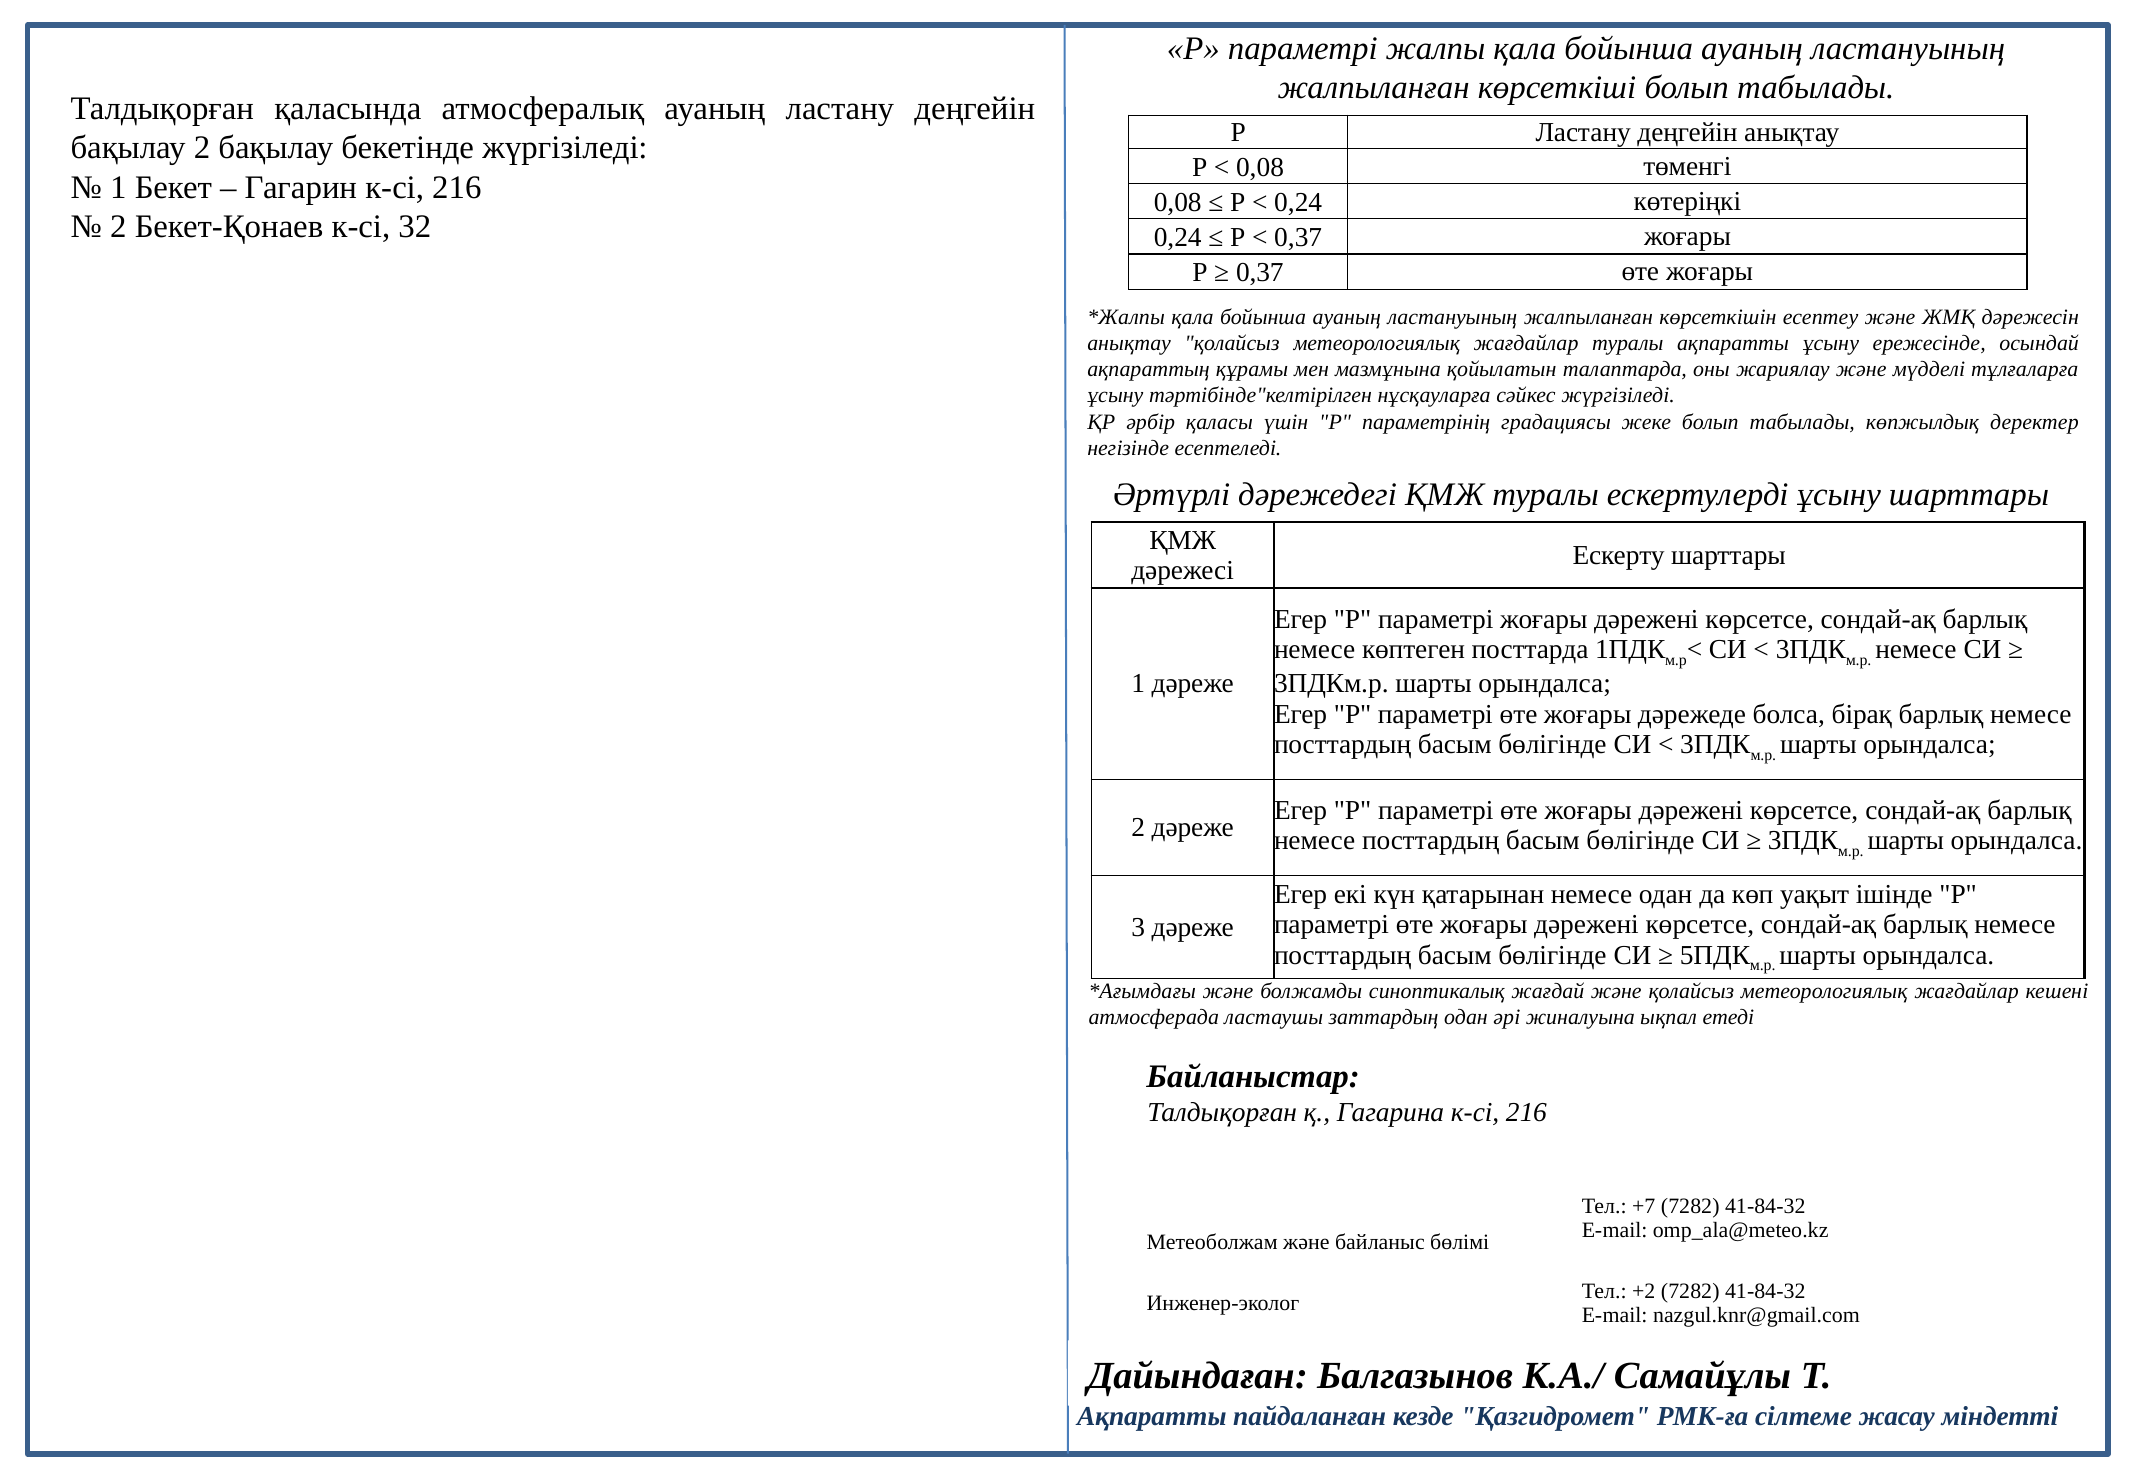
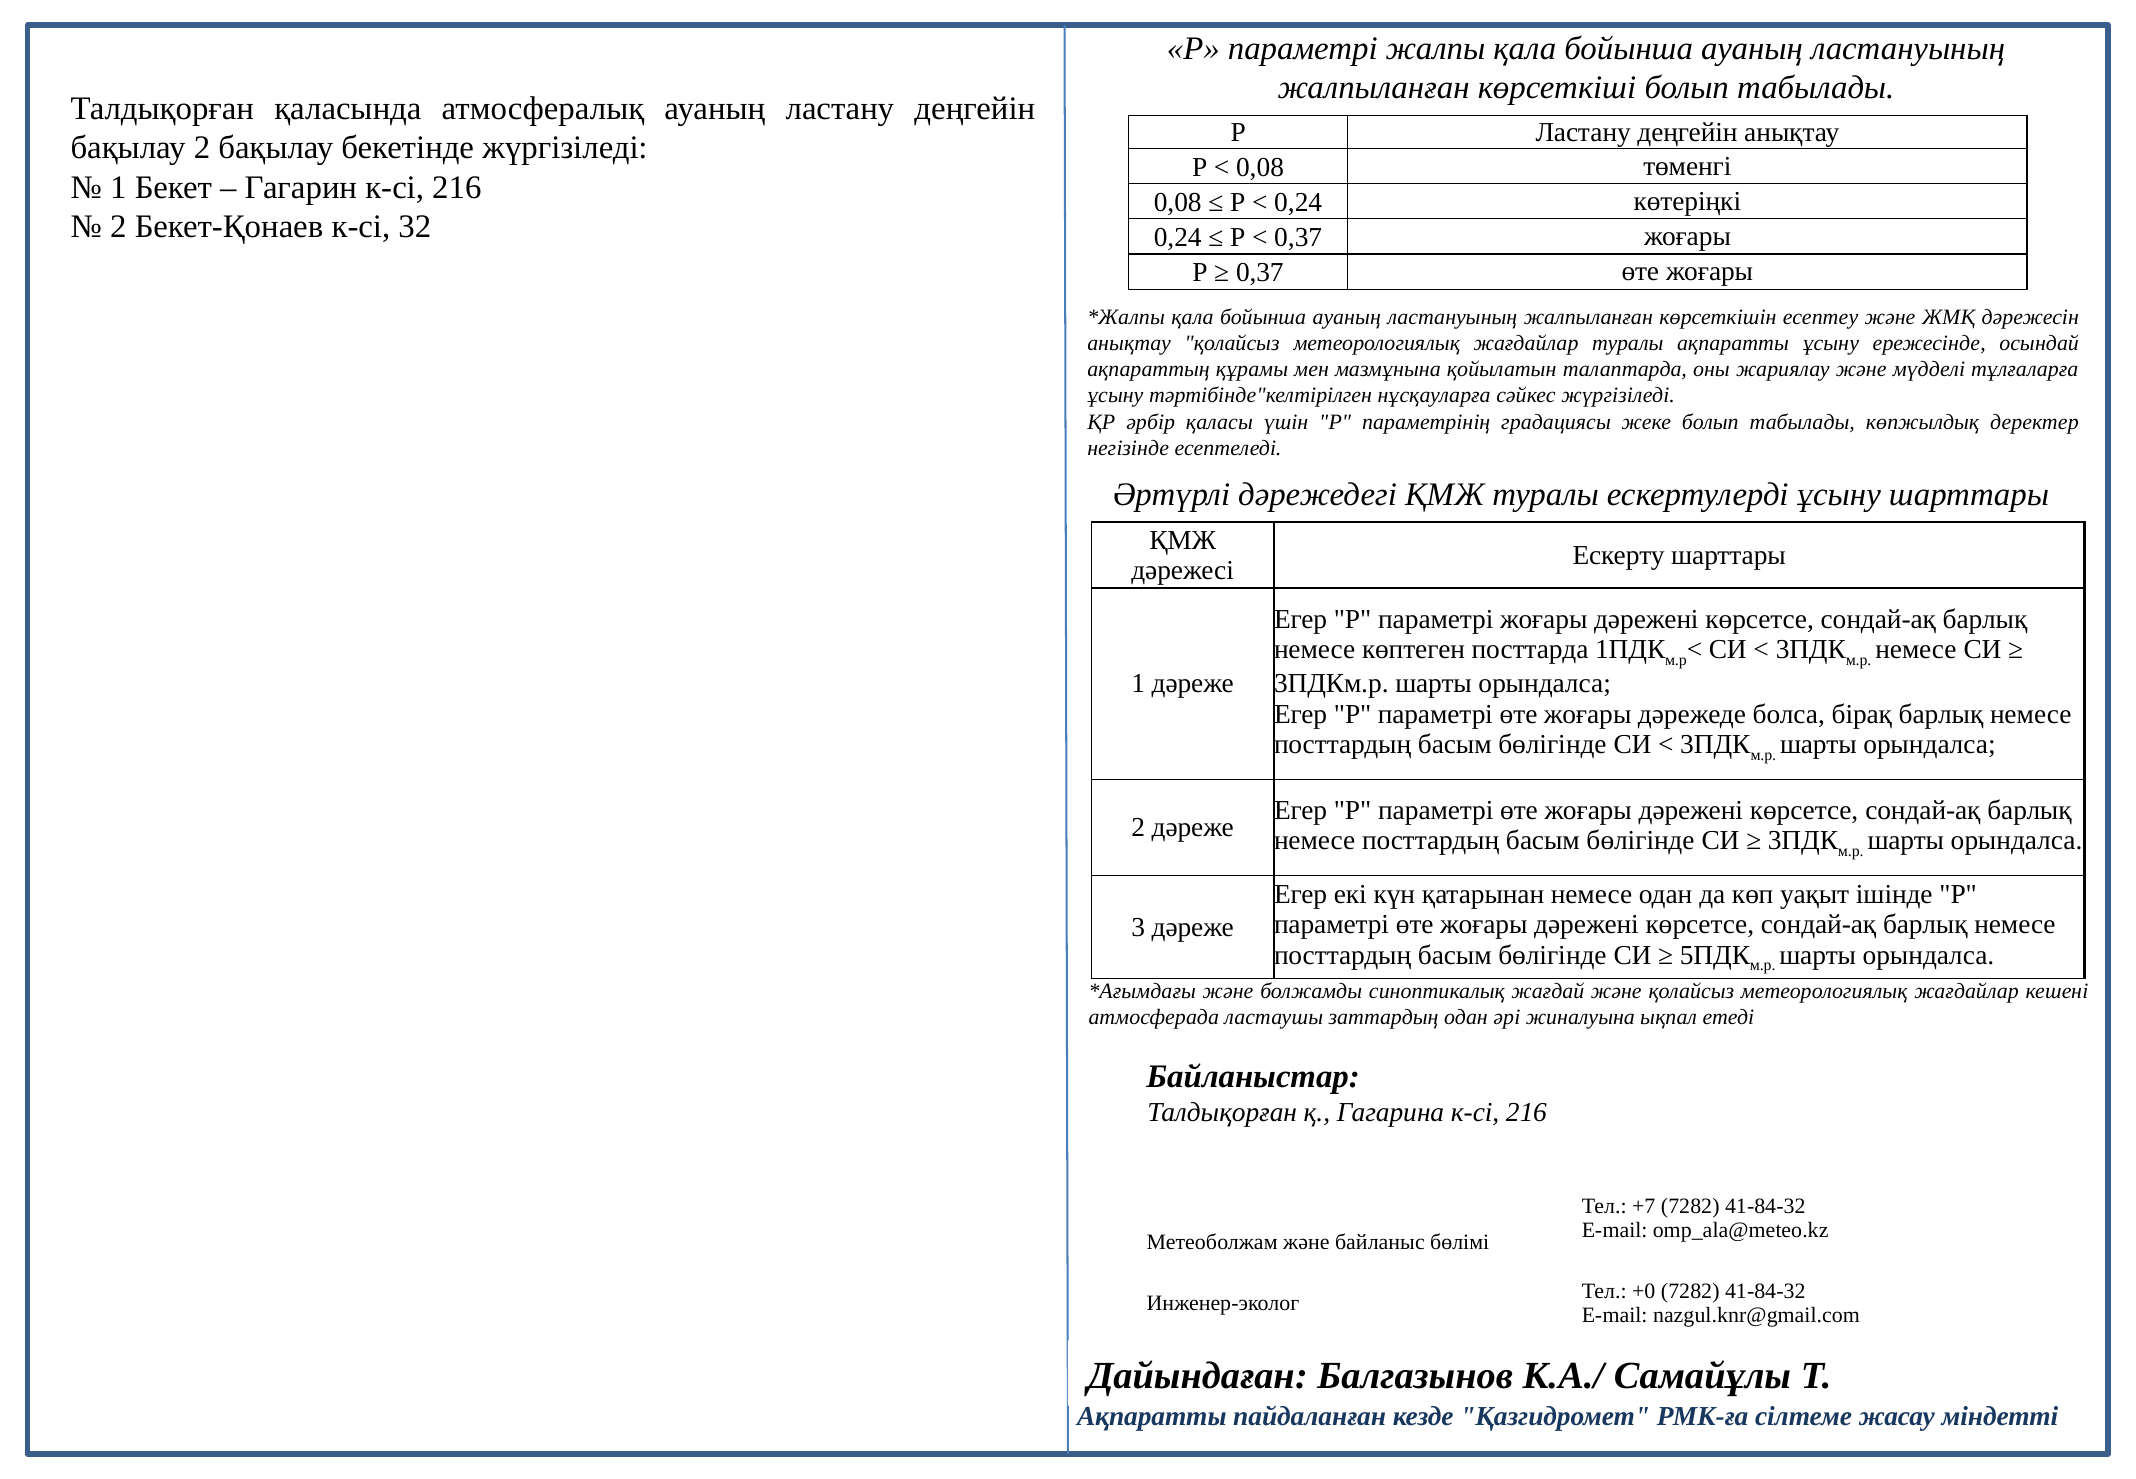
+2: +2 -> +0 (1644, 1291)
